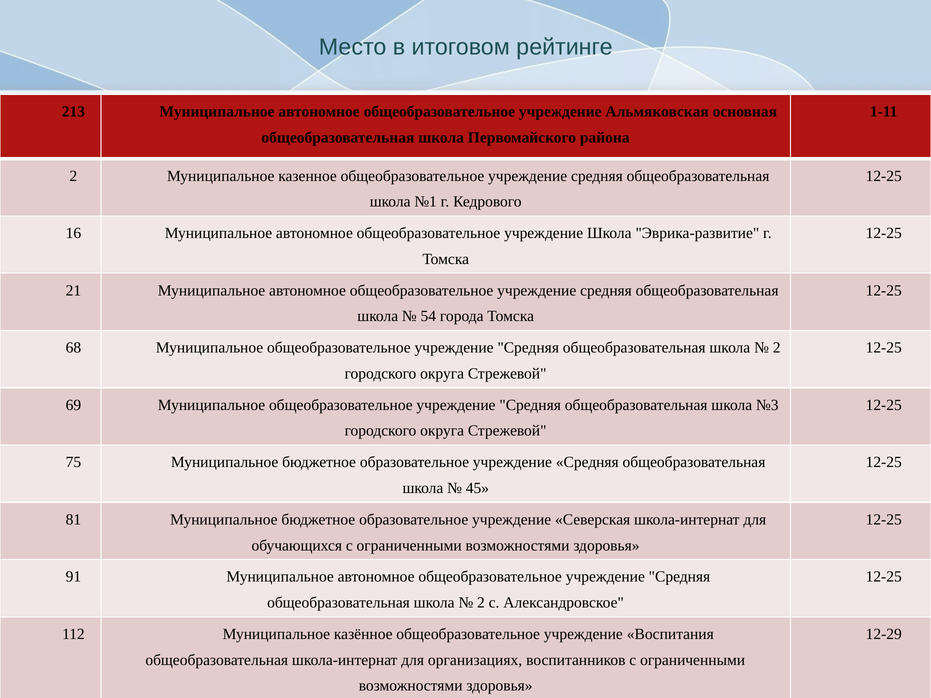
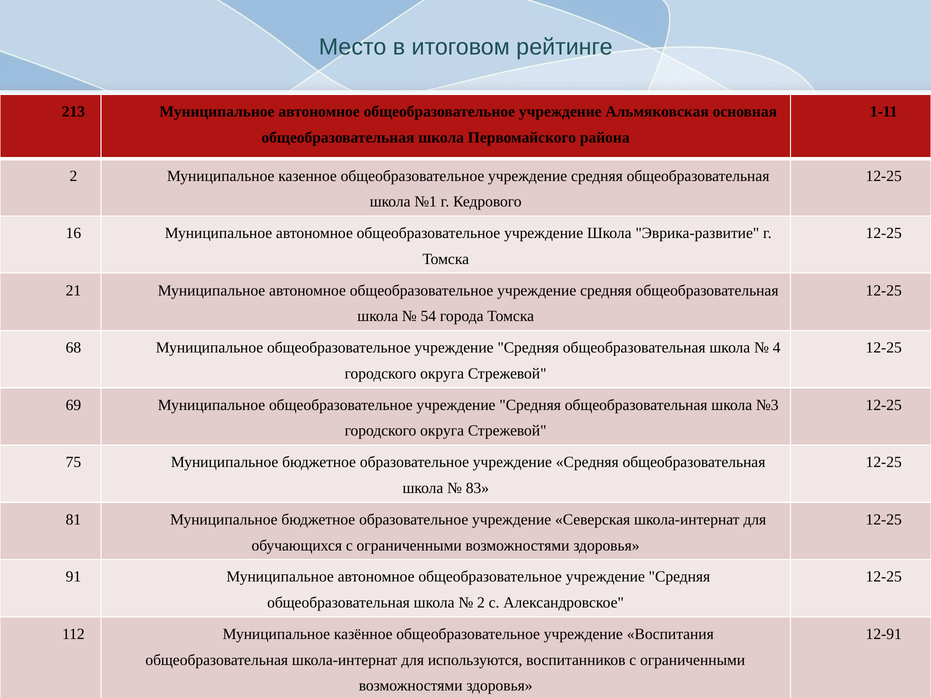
2: 2 -> 4 (777, 348)
45: 45 -> 83 (477, 488)
12-29: 12-29 -> 12-91 (884, 634)
организациях: организациях -> используются (475, 660)
